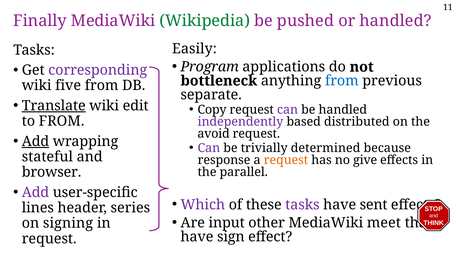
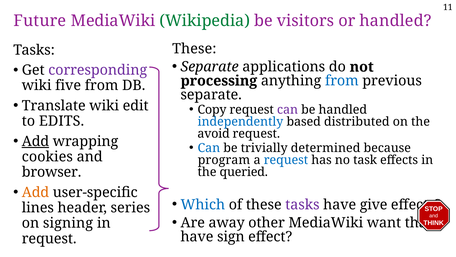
Finally: Finally -> Future (40, 21)
pushed: pushed -> visitors (306, 21)
Easily: Easily -> These (194, 49)
Program: Program -> Separate (210, 67)
bottleneck: bottleneck -> processing (219, 81)
Translate underline: present -> none (54, 106)
to FROM: FROM -> EDITS (62, 121)
independently colour: purple -> blue (240, 122)
Can colour: purple -> blue (209, 148)
stateful: stateful -> cookies (47, 156)
response: response -> program (224, 160)
request colour: orange -> blue (286, 160)
give: give -> task (365, 160)
parallel: parallel -> queried (244, 172)
Add colour: purple -> orange (35, 192)
Which colour: purple -> blue (203, 204)
sent: sent -> give (374, 204)
input: input -> away (227, 222)
meet: meet -> want (384, 222)
